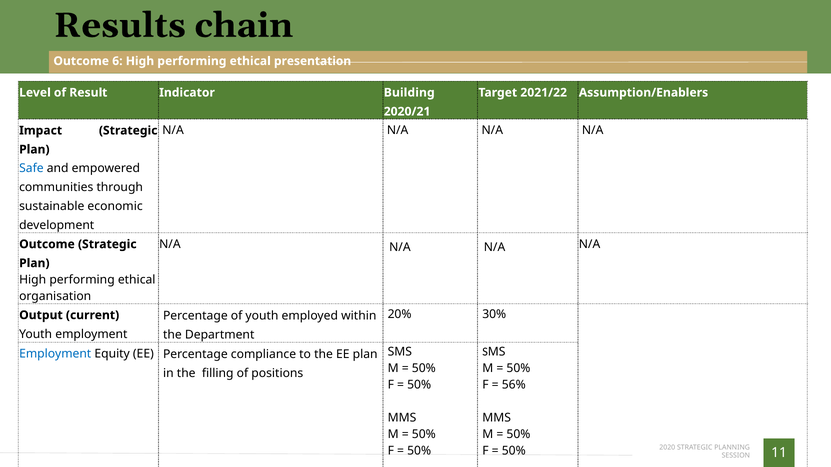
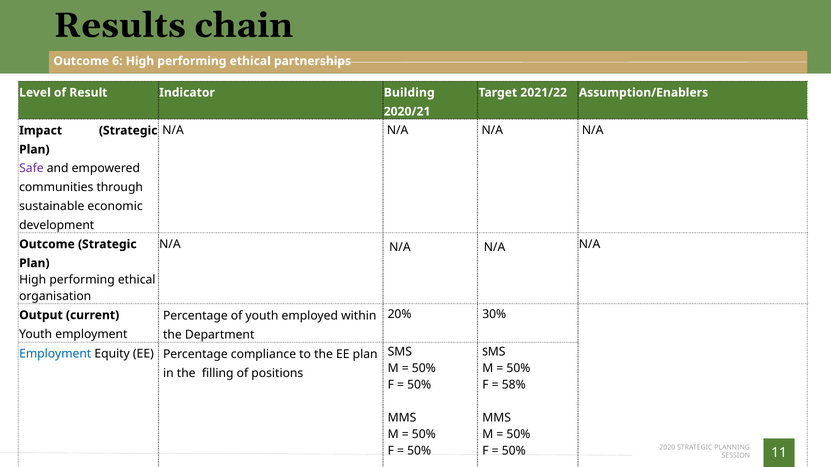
presentation: presentation -> partnerships (312, 61)
Safe colour: blue -> purple (31, 169)
56%: 56% -> 58% (514, 385)
